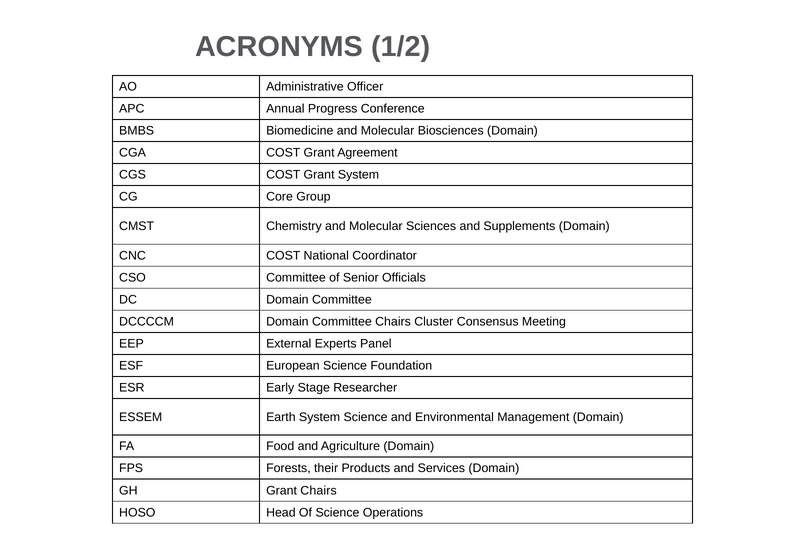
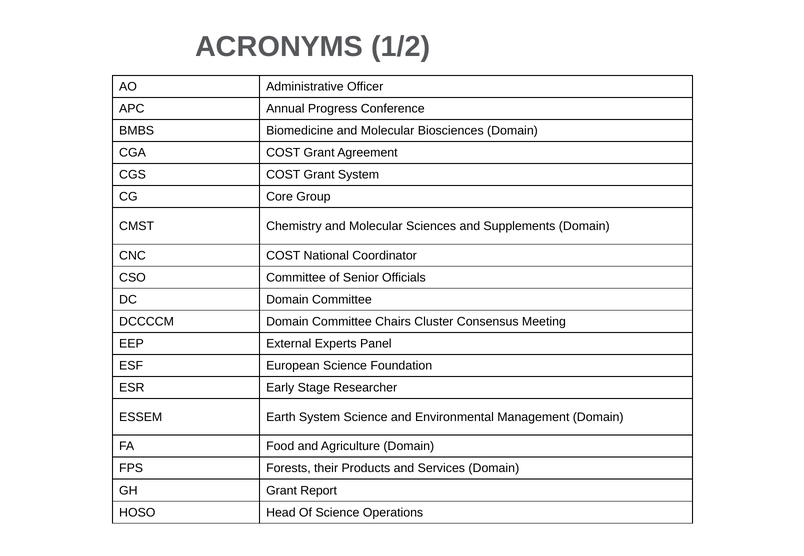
Grant Chairs: Chairs -> Report (319, 491)
